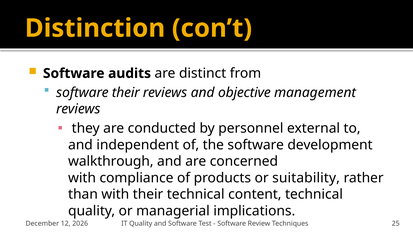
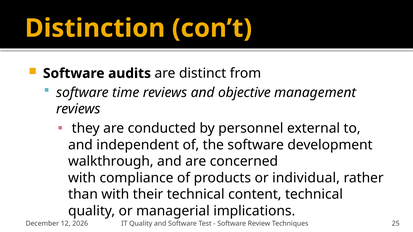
software their: their -> time (126, 93)
suitability: suitability -> individual (306, 178)
